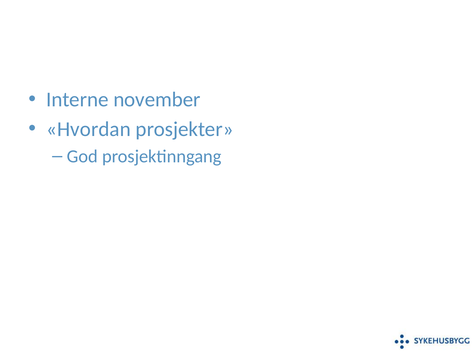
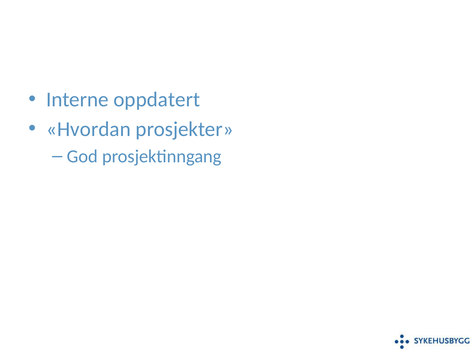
november: november -> oppdatert (157, 99)
